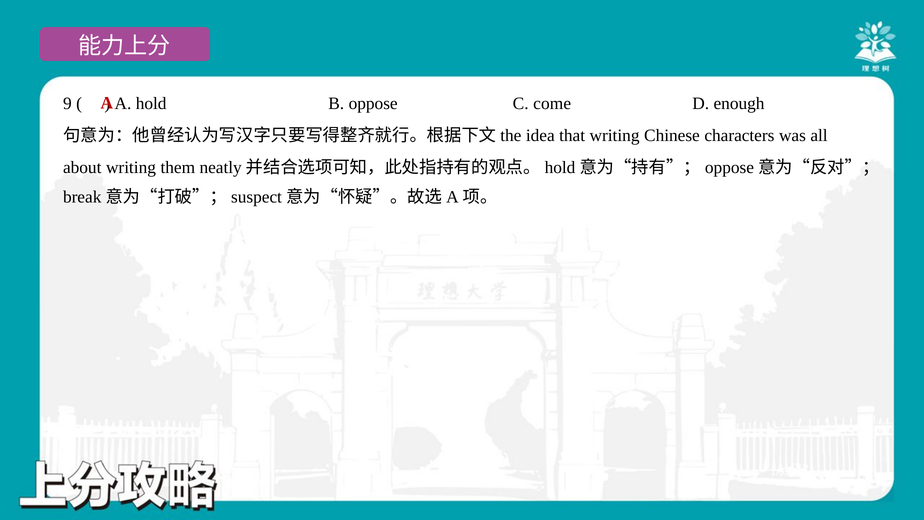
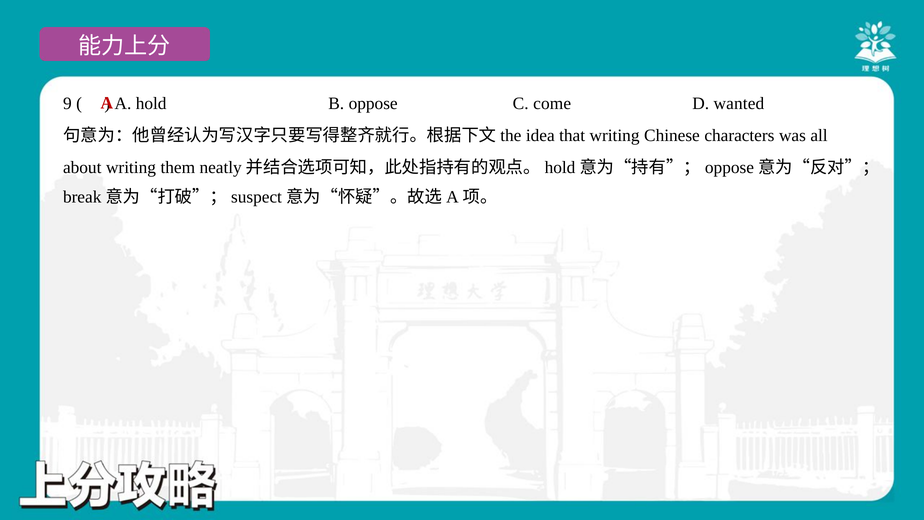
enough: enough -> wanted (739, 103)
